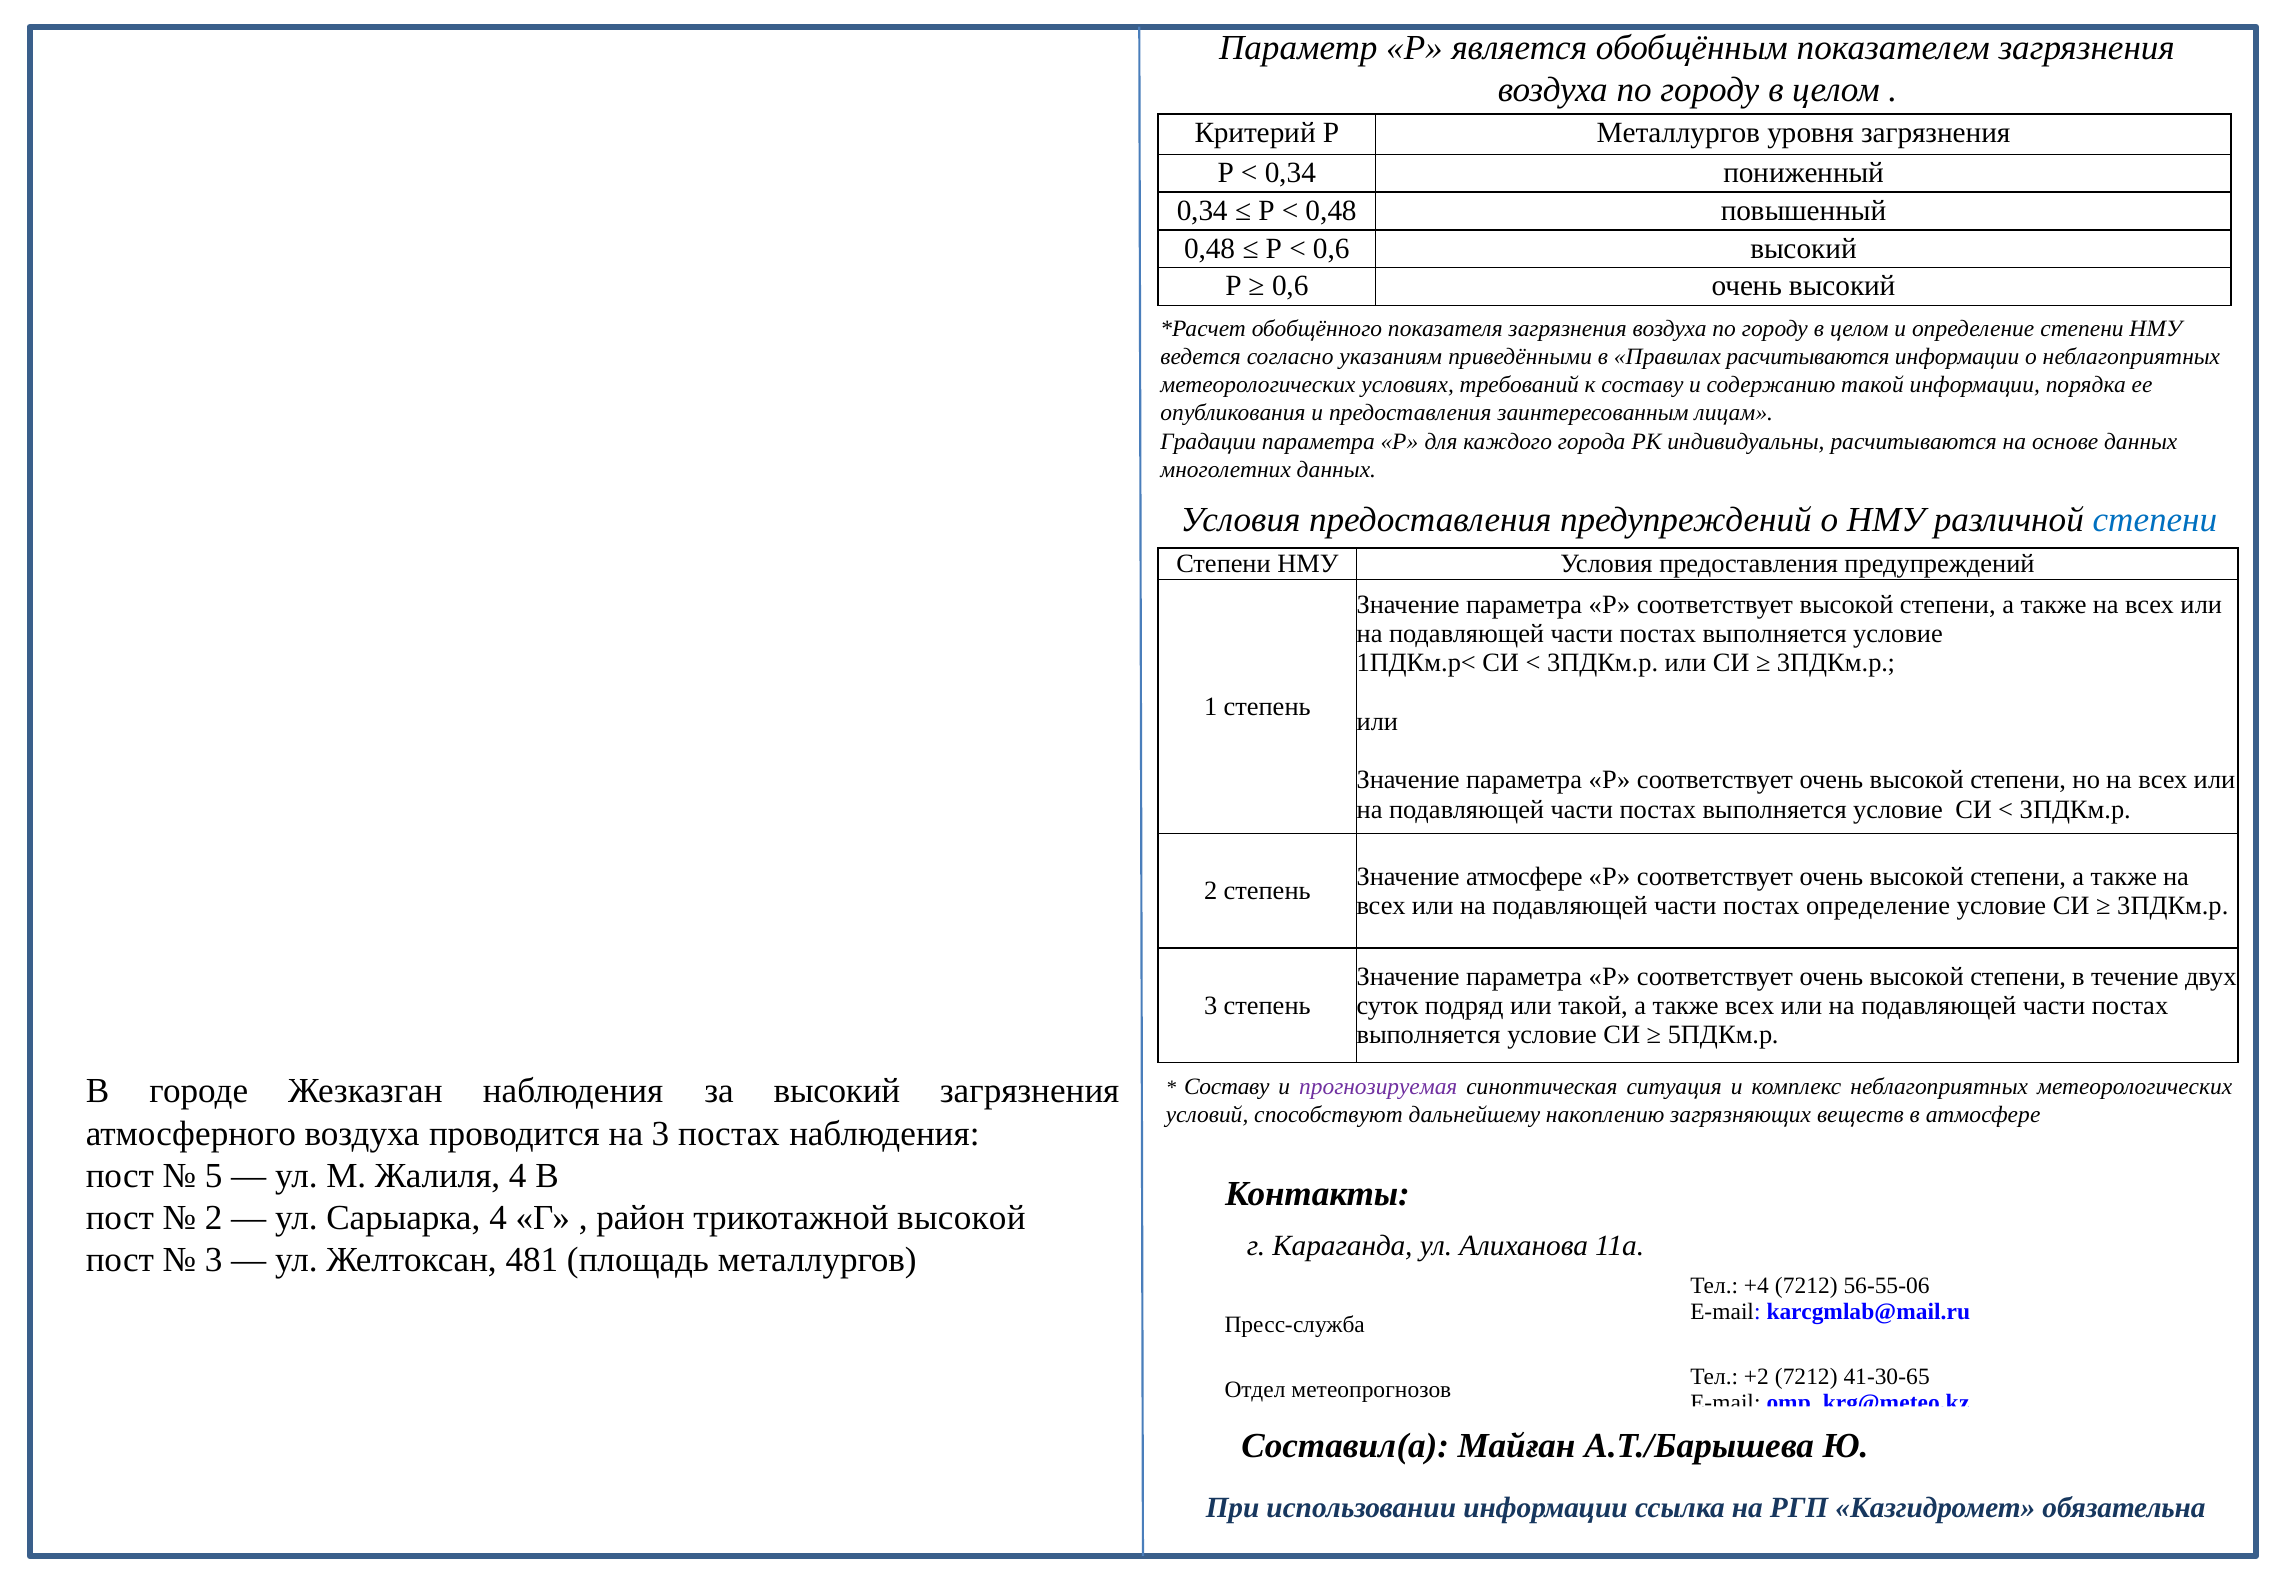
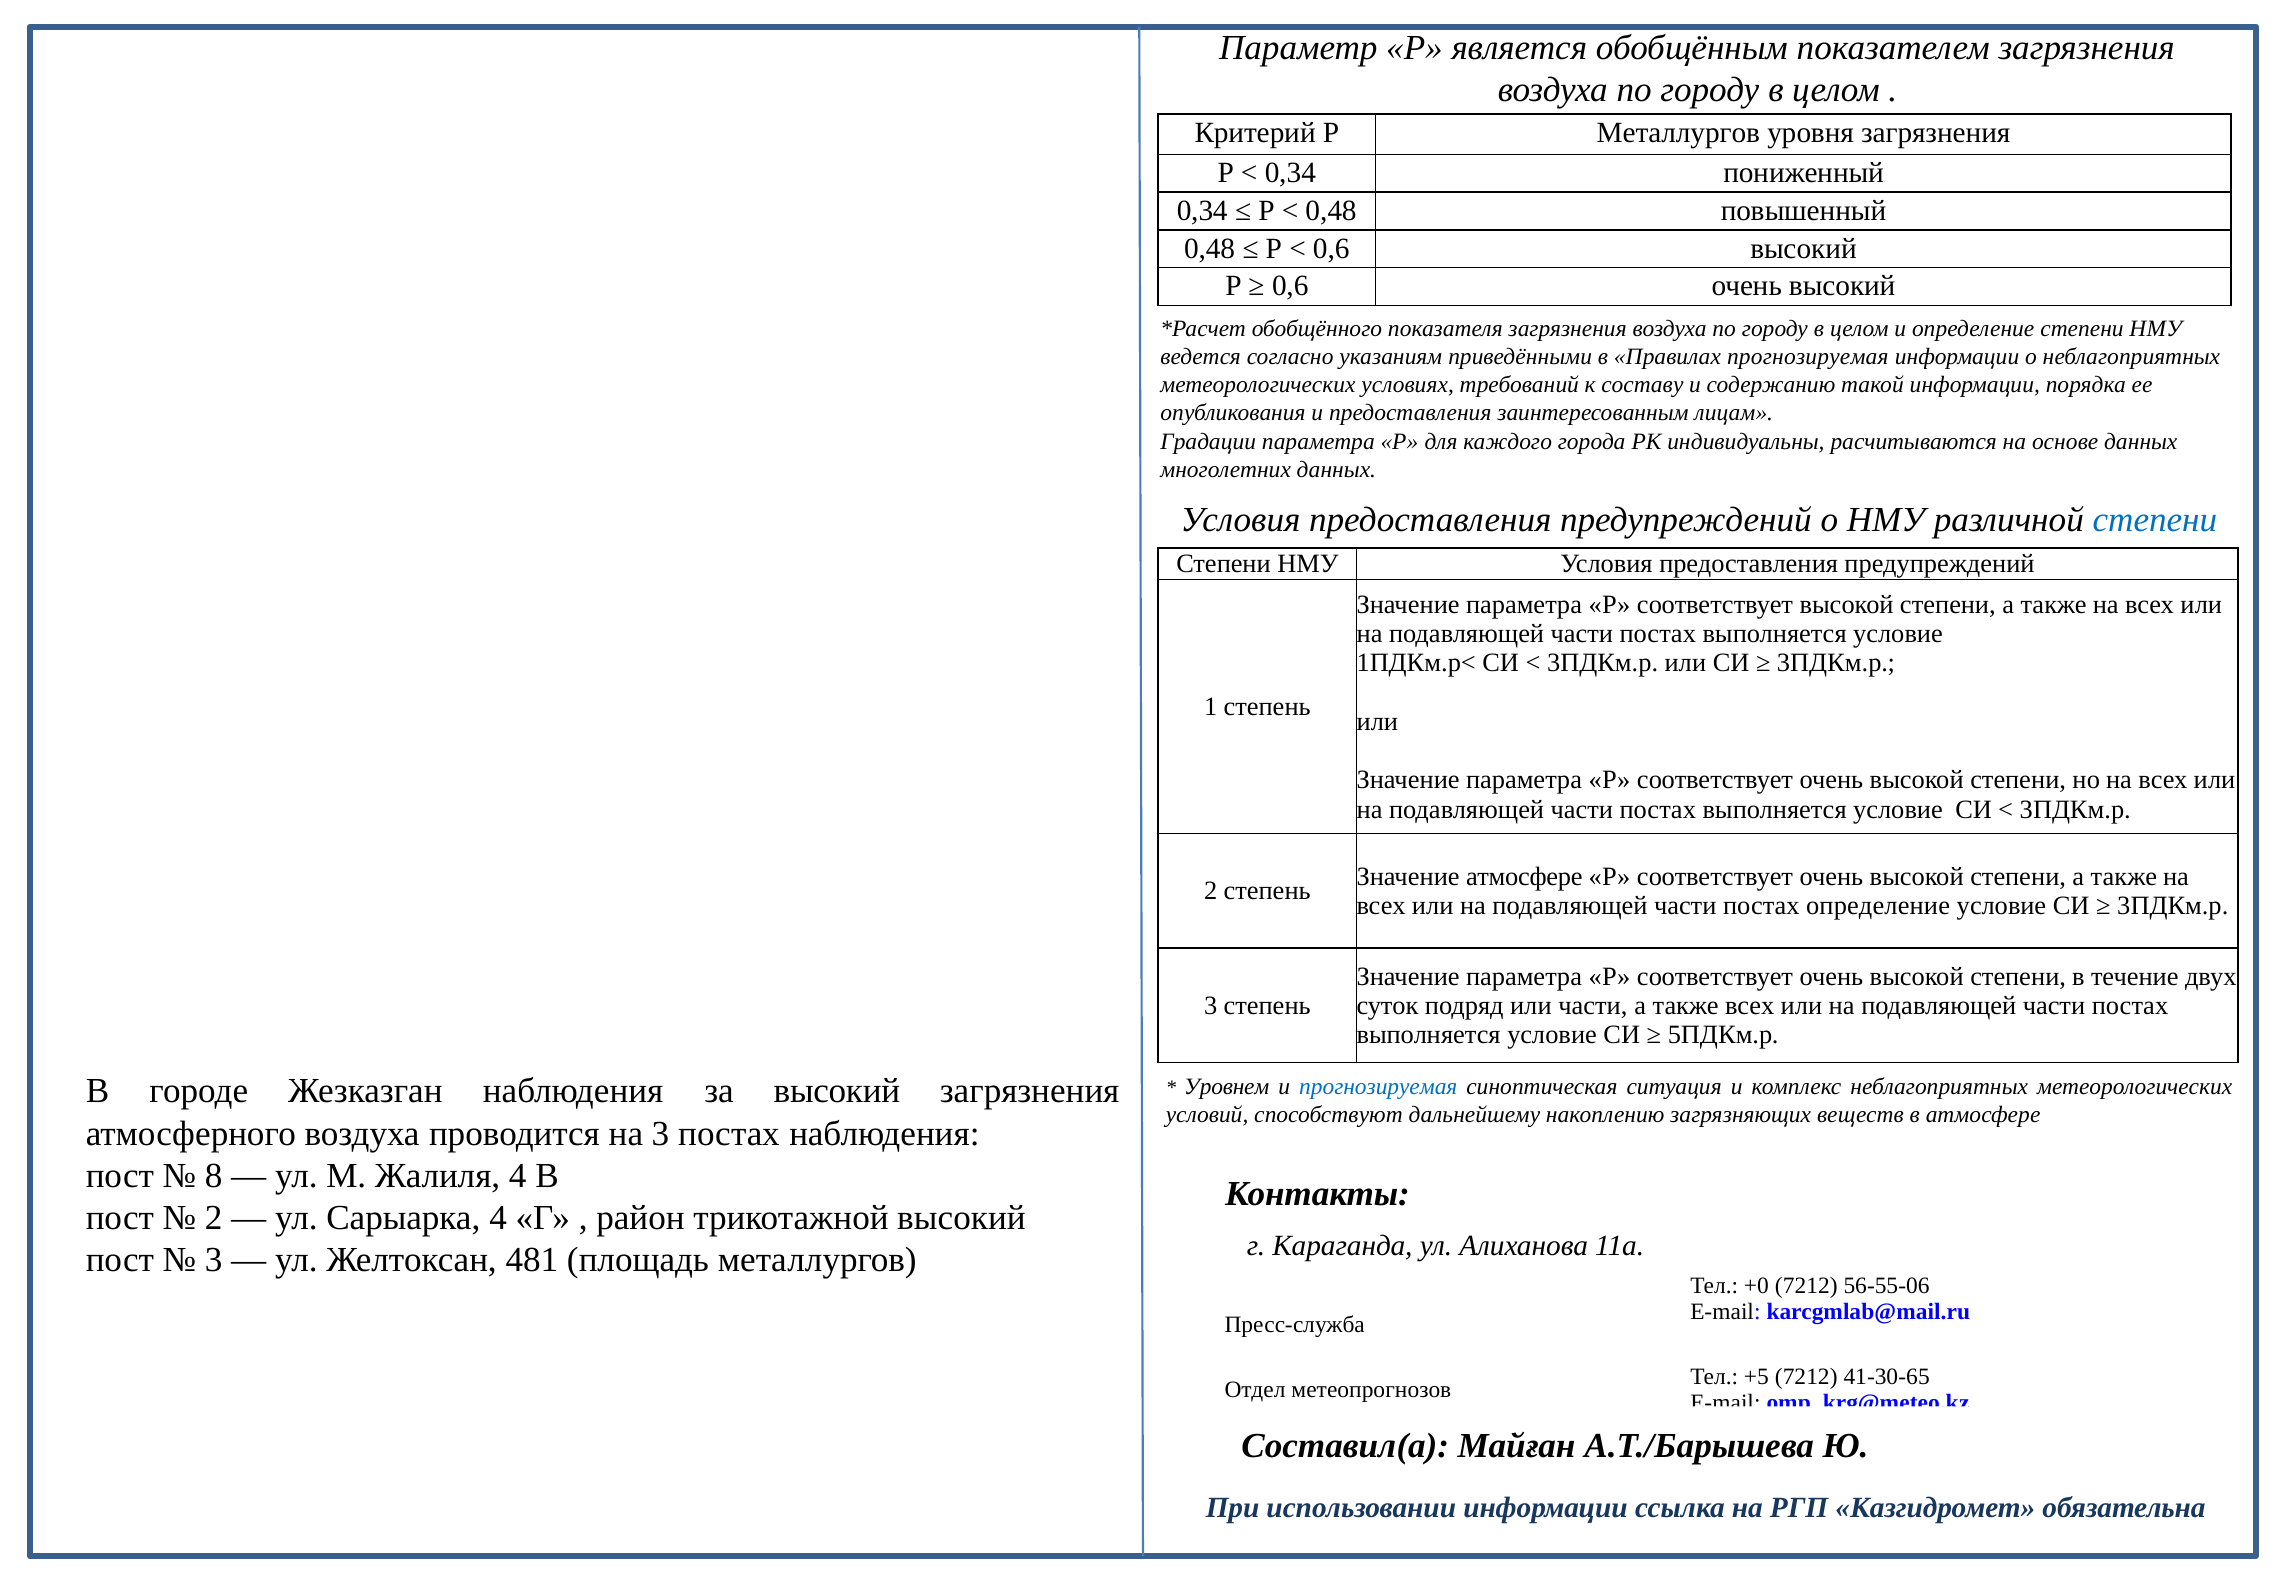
Правилах расчитываются: расчитываются -> прогнозируемая (1808, 357)
или такой: такой -> части (1593, 1005)
Составу: Составу -> Уровнем (1227, 1086)
прогнозируемая colour: purple -> blue (1378, 1086)
5: 5 -> 8 (214, 1175)
трикотажной высокой: высокой -> высокий (962, 1218)
+4: +4 -> +0 (1756, 1285)
+2: +2 -> +5 (1756, 1376)
